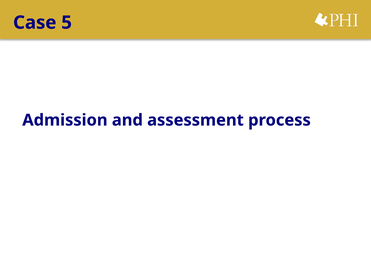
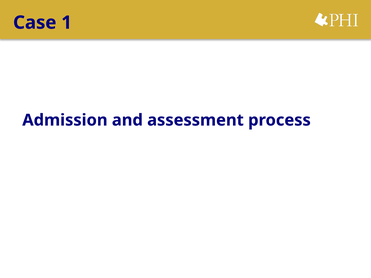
5: 5 -> 1 (67, 23)
